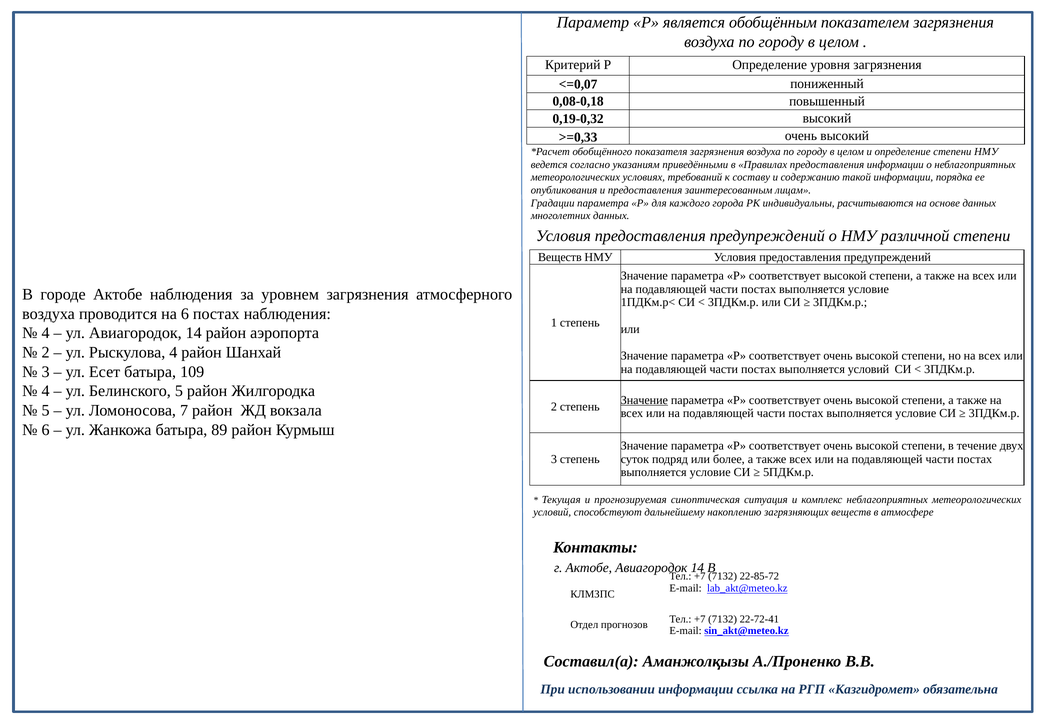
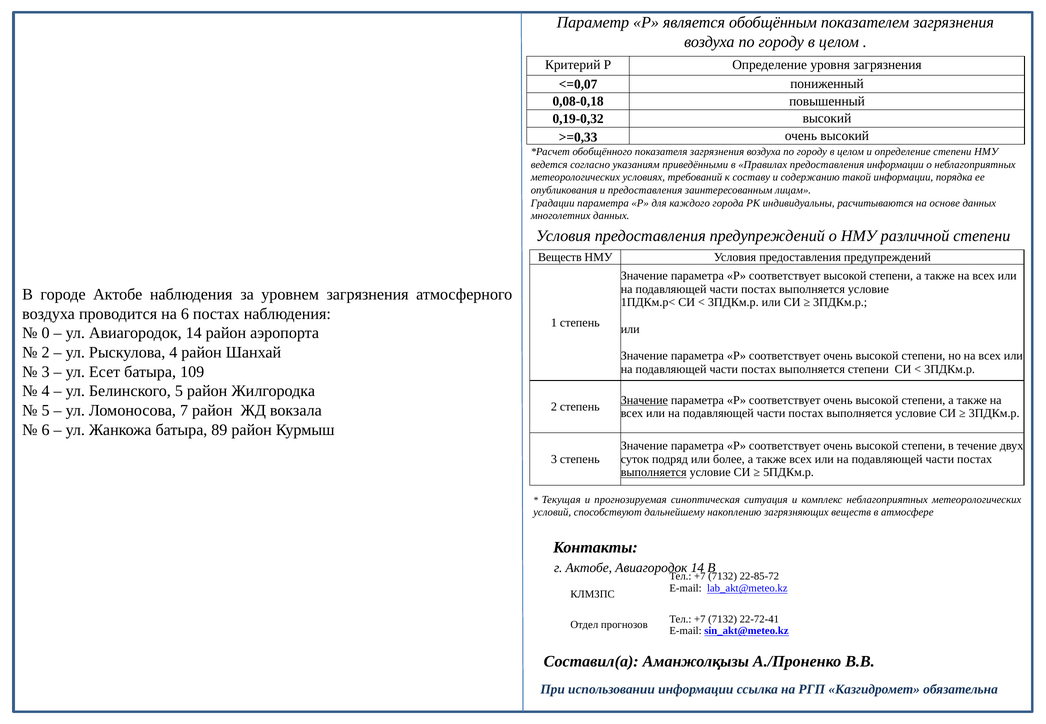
4: 4 -> 0 (46, 333)
выполняется условий: условий -> степени (868, 369)
выполняется underline: none -> present (654, 473)
